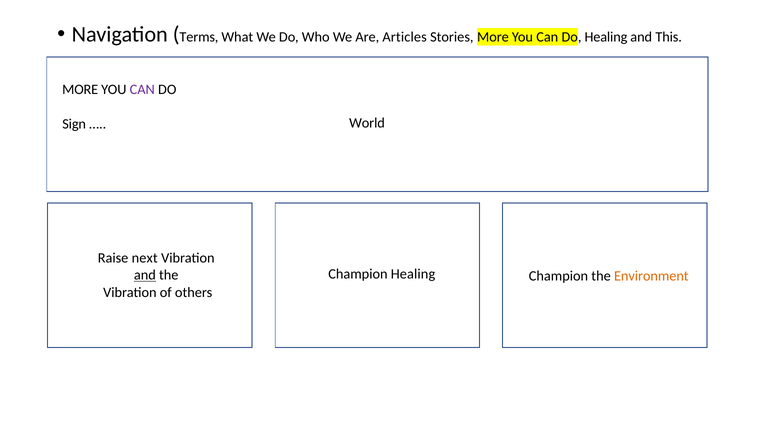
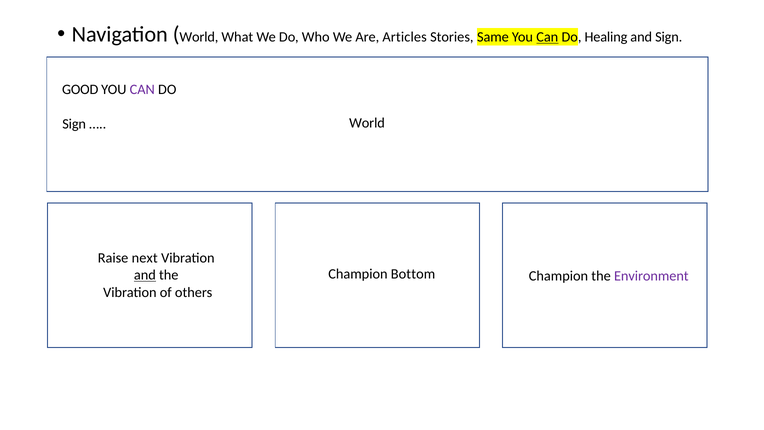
Terms: Terms -> World (199, 37)
Stories More: More -> Same (493, 37)
Can underline: none -> present (547, 37)
and This: This -> Sign (669, 37)
MORE: MORE -> GOOD (80, 90)
Champion Healing: Healing -> Bottom (413, 274)
Environment colour: orange -> purple (651, 276)
